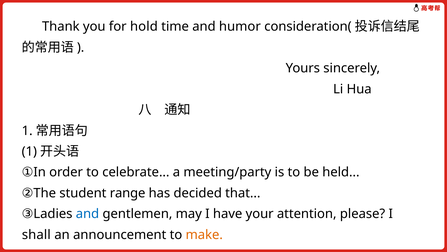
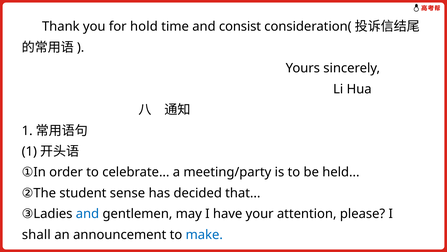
humor: humor -> consist (240, 27)
range: range -> sense (128, 193)
make colour: orange -> blue (204, 234)
